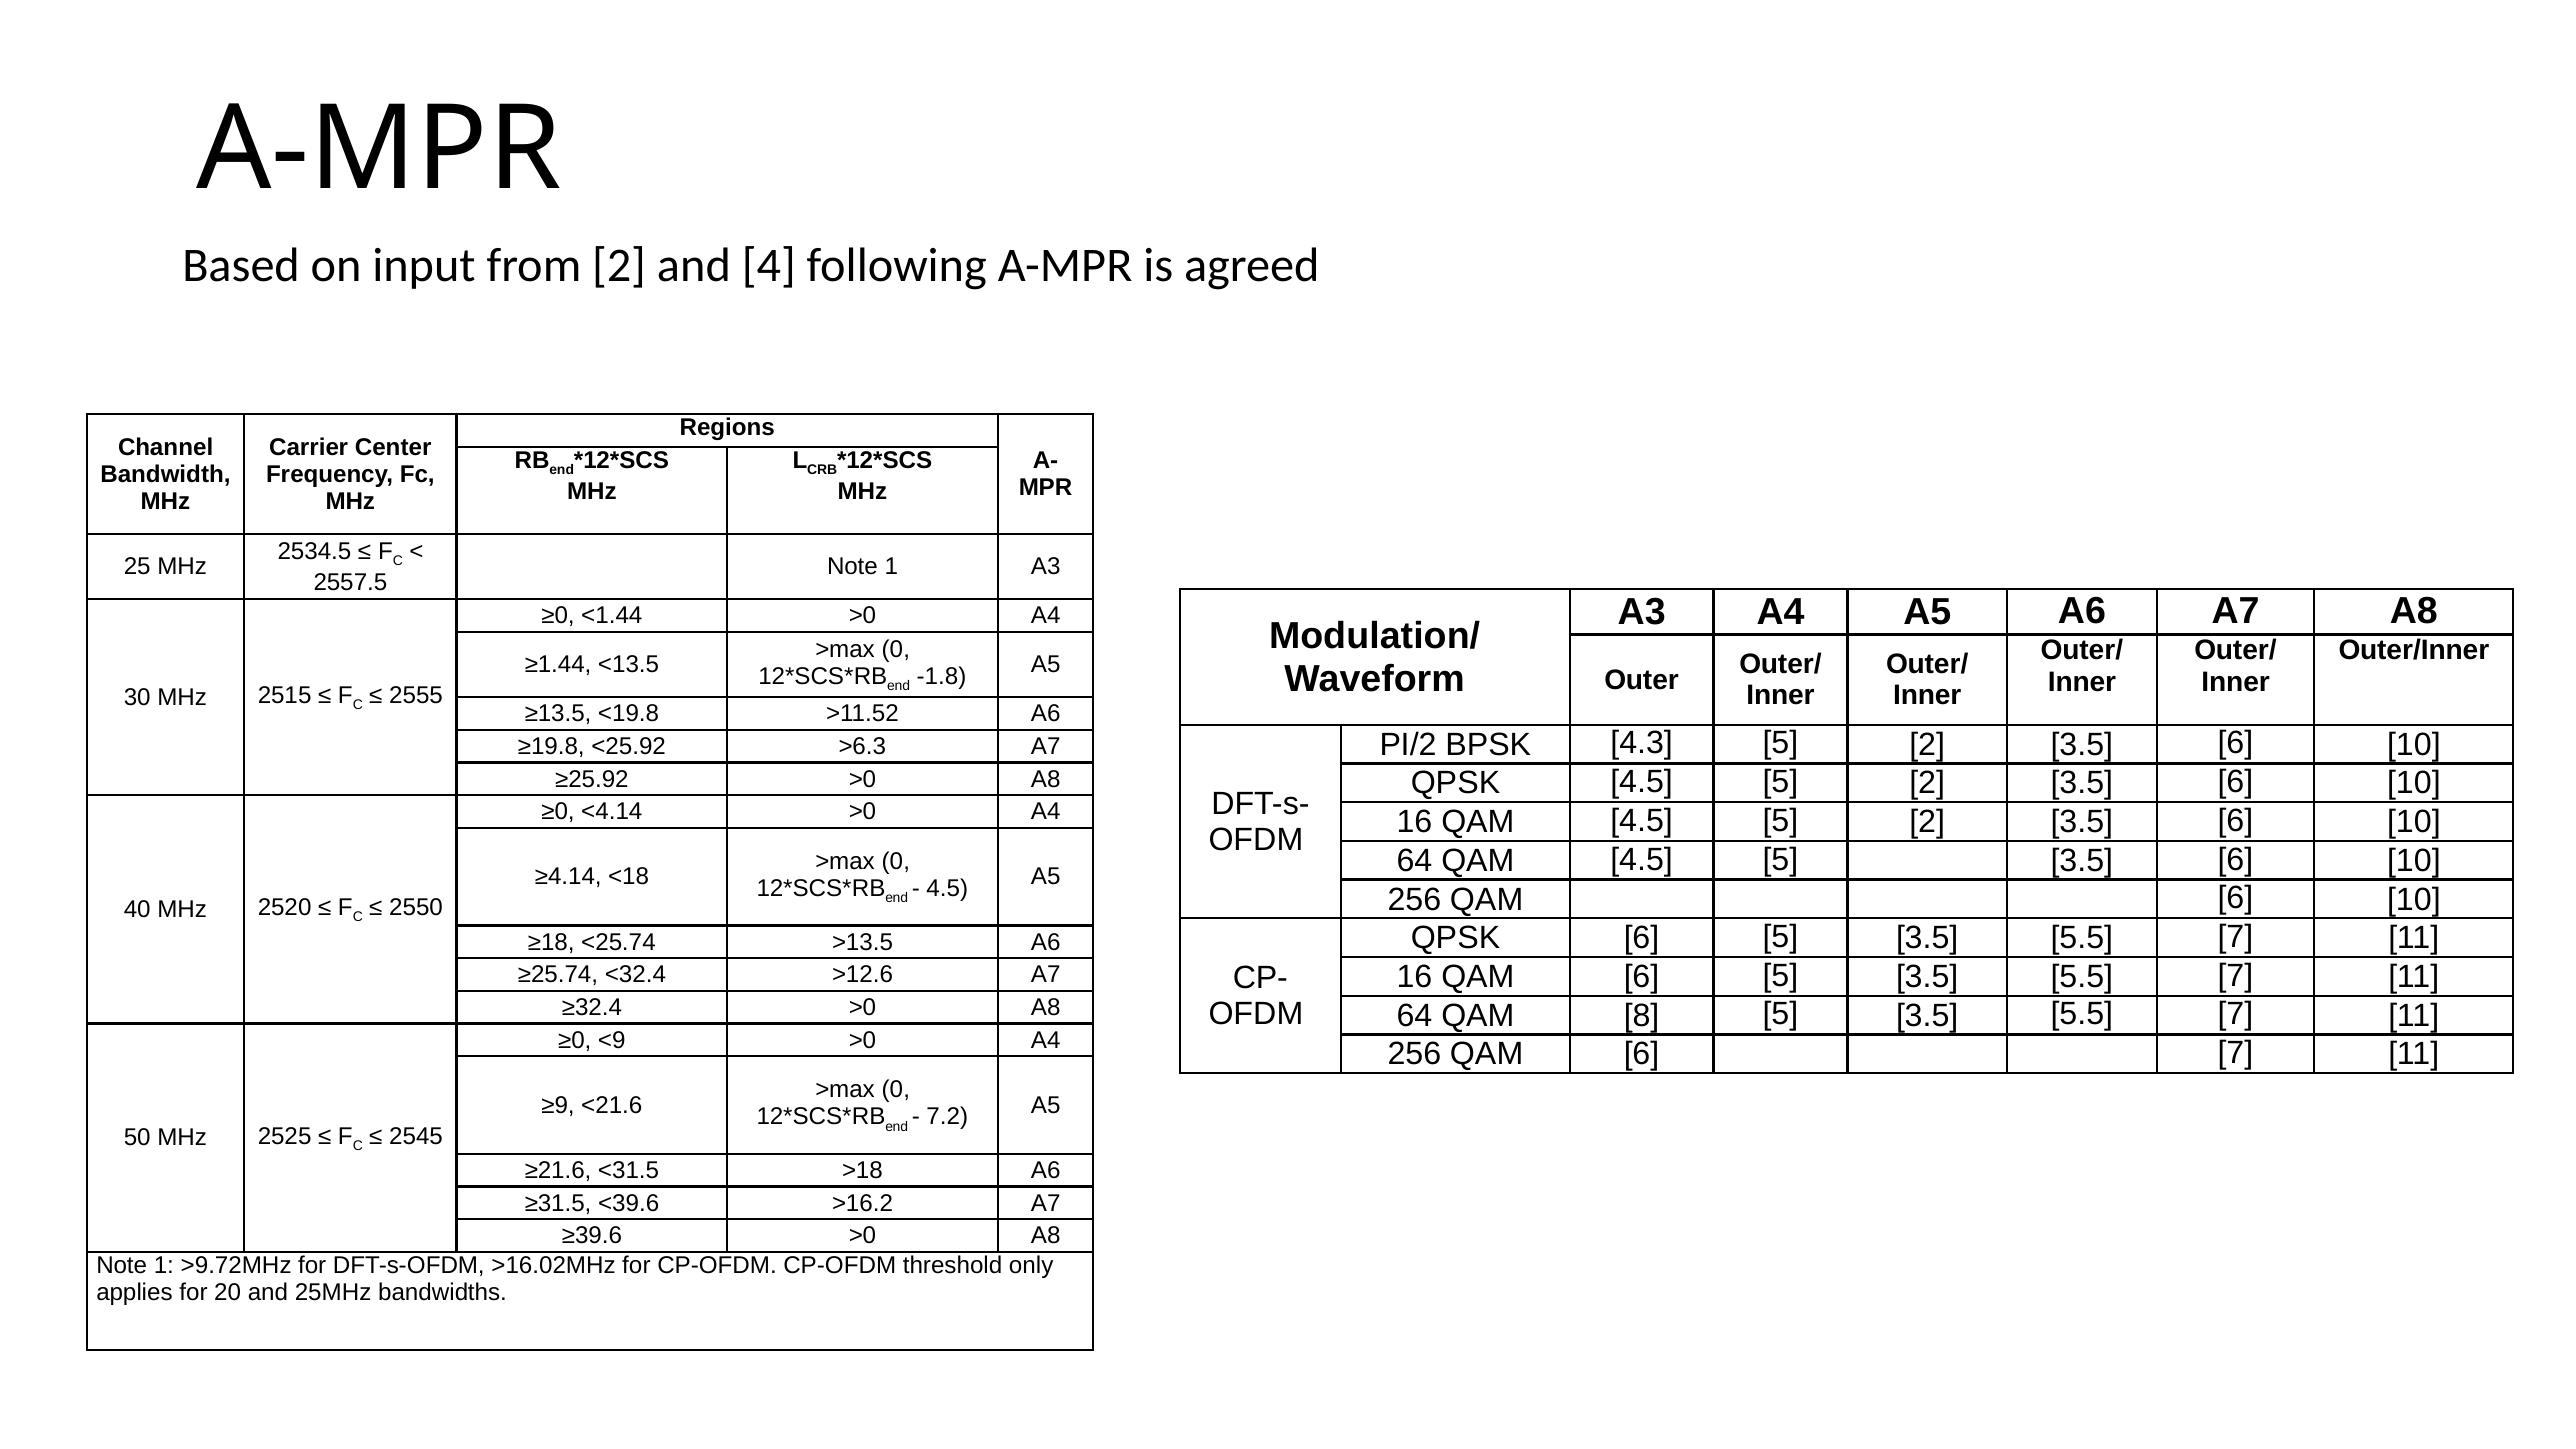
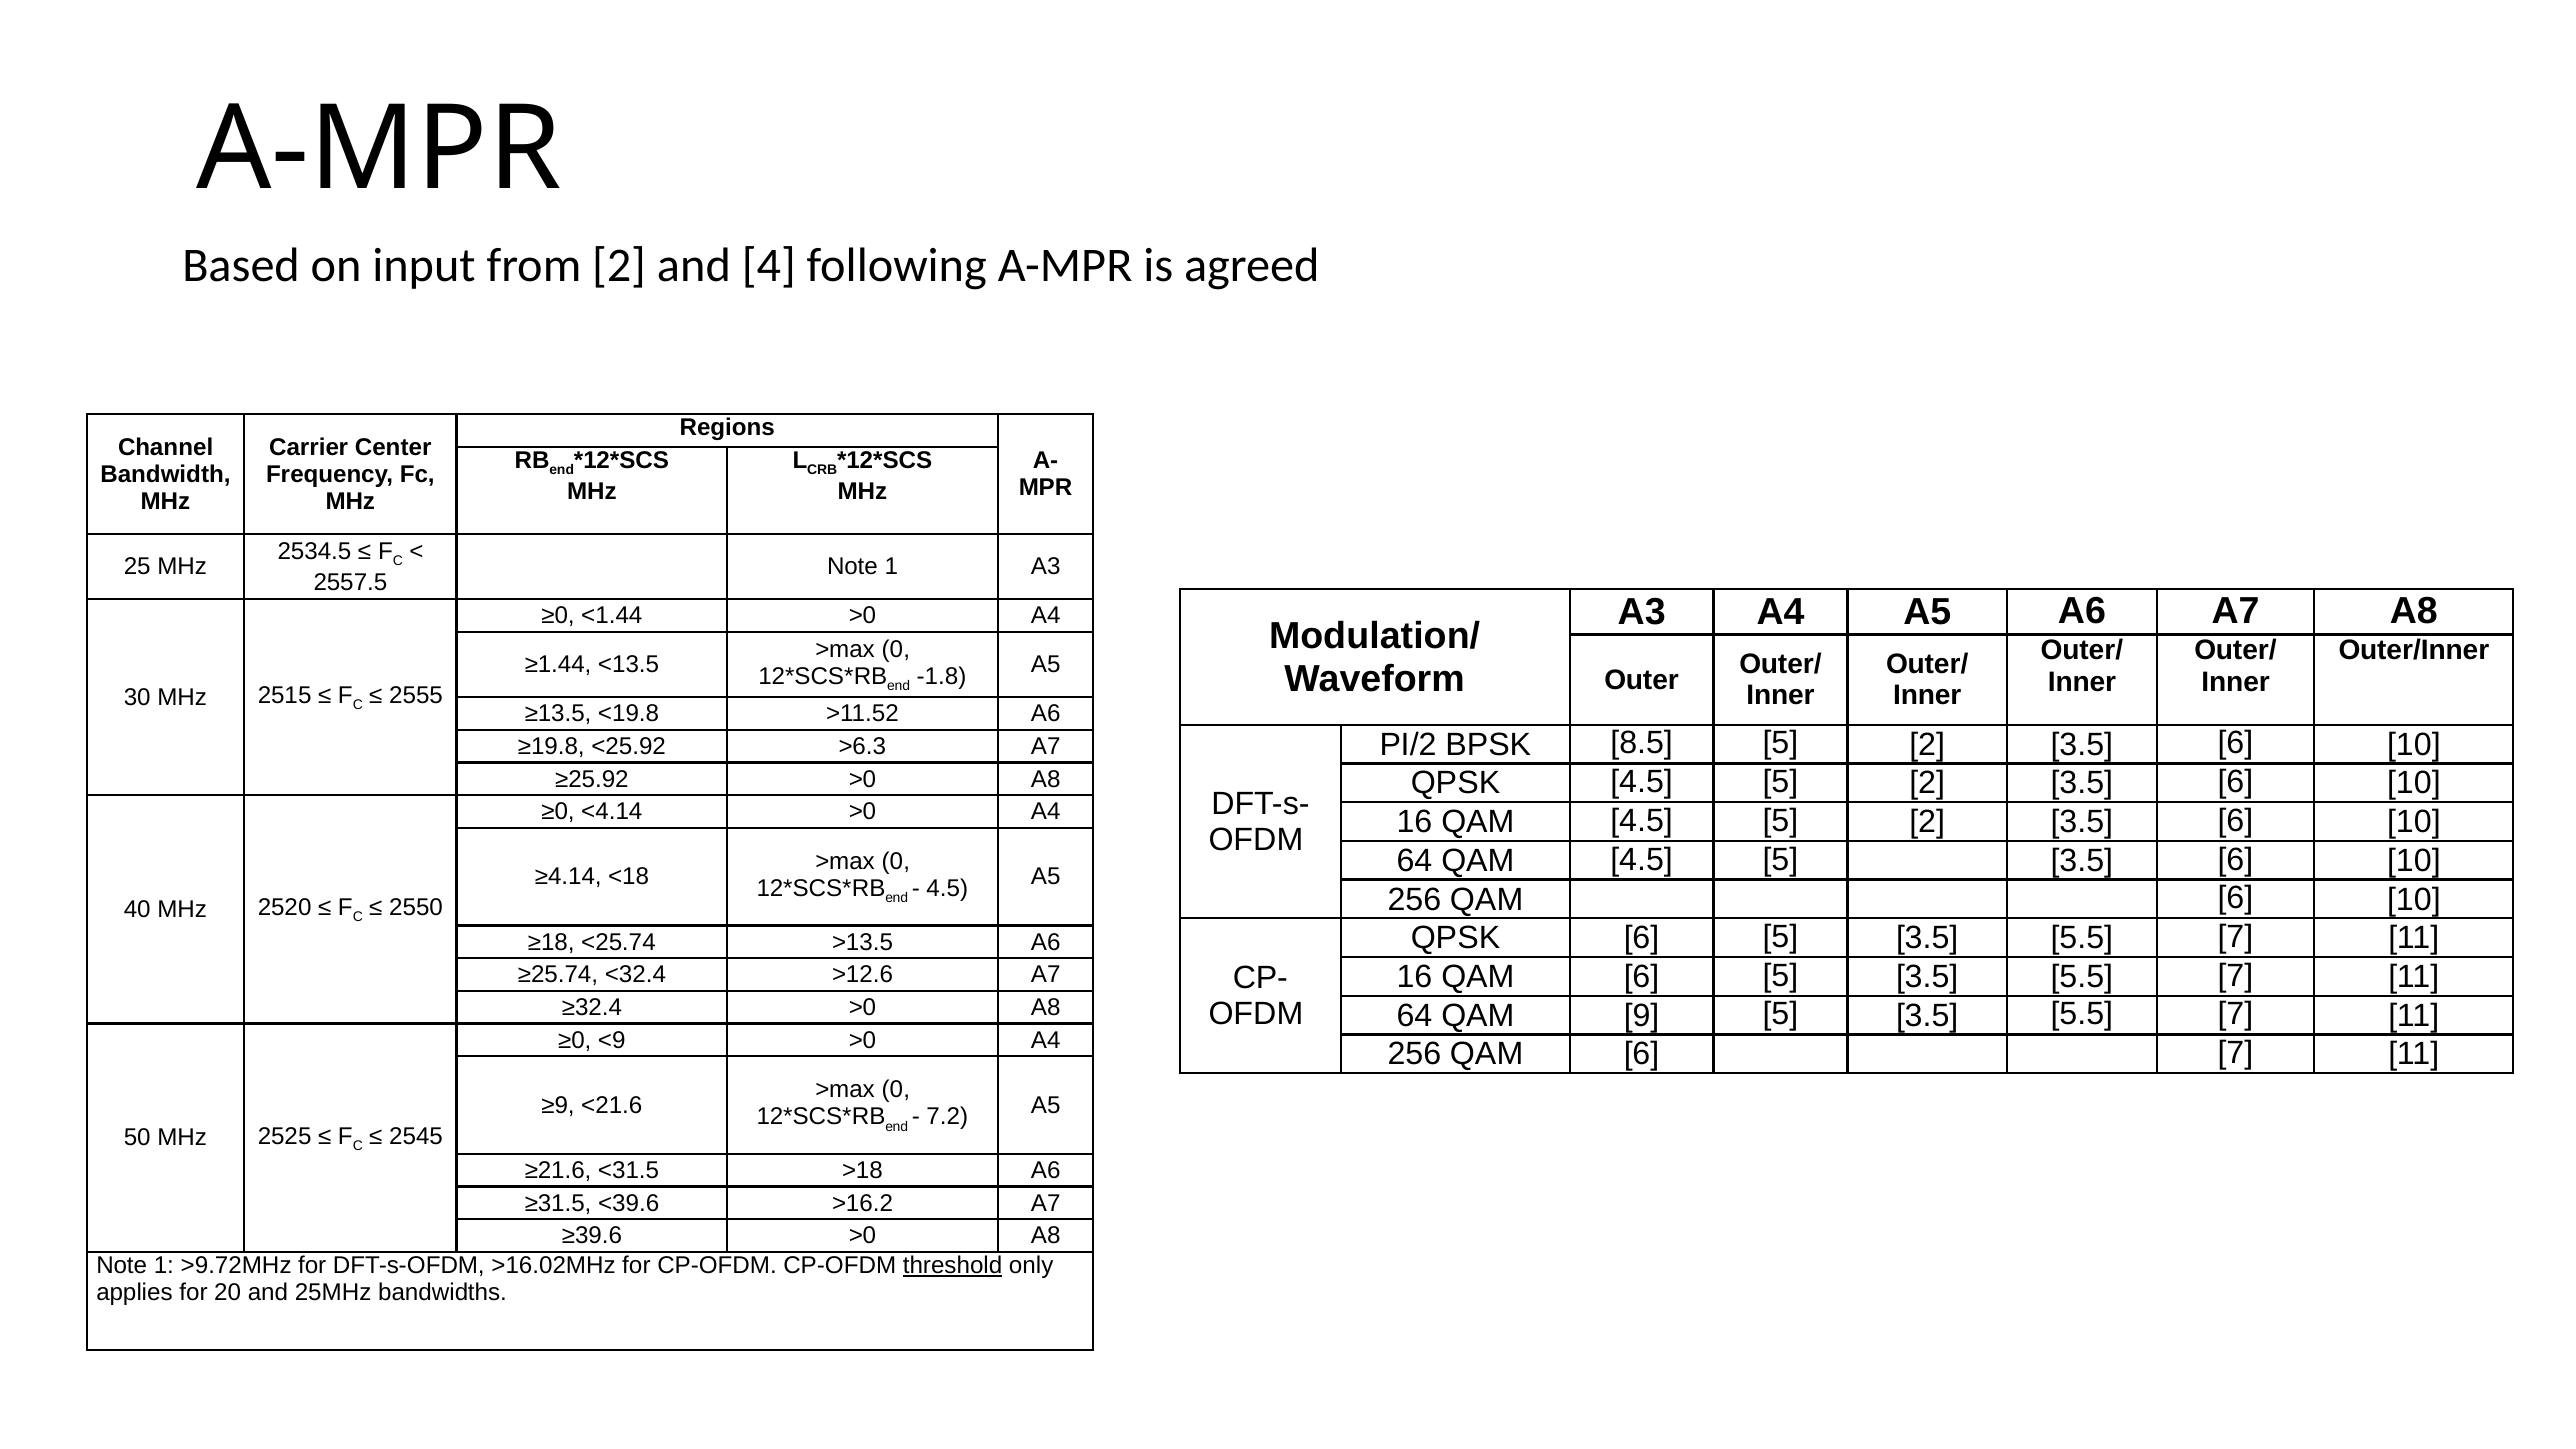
4.3: 4.3 -> 8.5 (1642, 743)
8: 8 -> 9 (1642, 1016)
threshold underline: none -> present (953, 1266)
